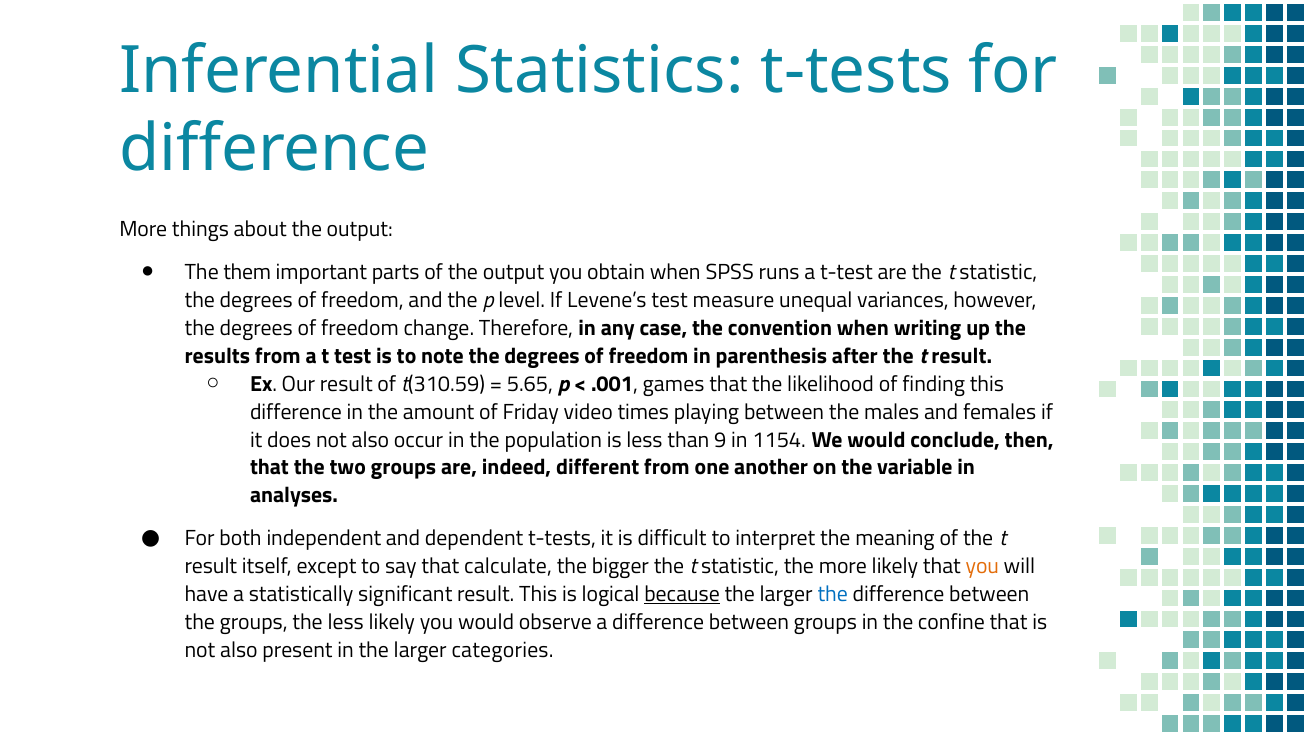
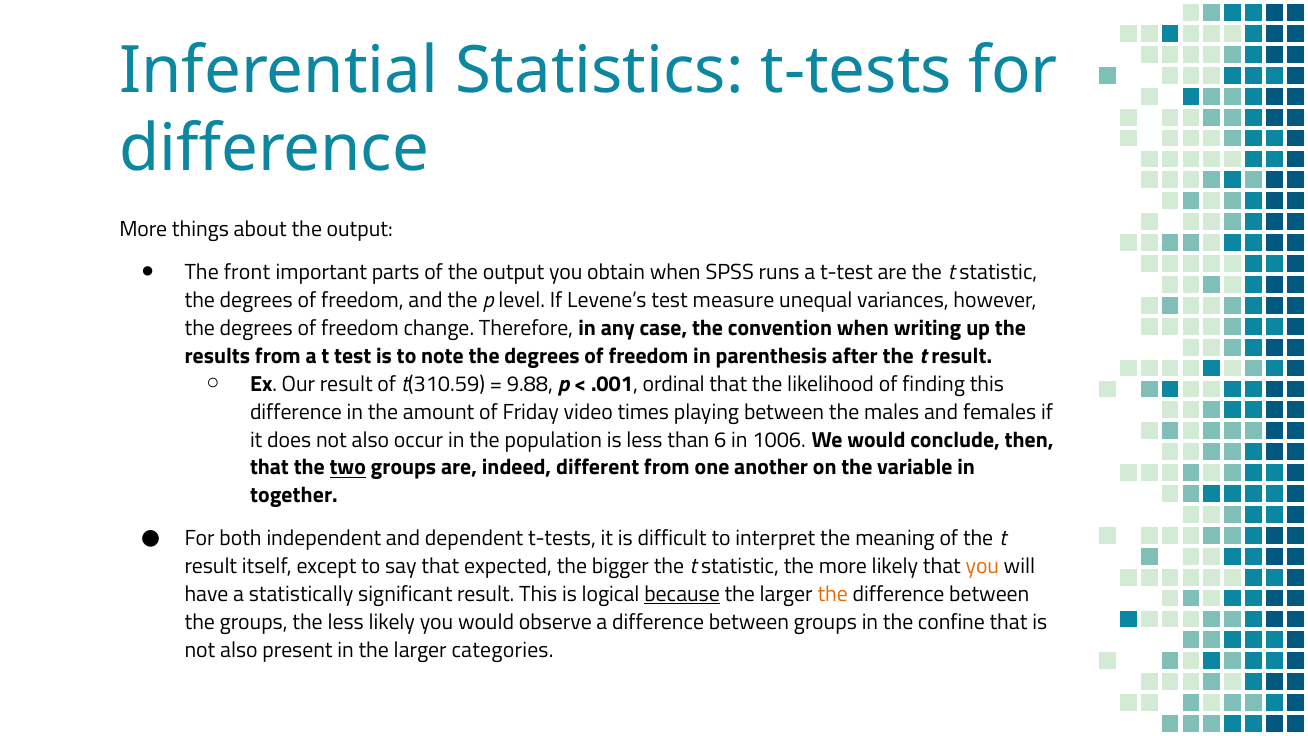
them: them -> front (247, 272)
5.65: 5.65 -> 9.88 (530, 384)
games: games -> ordinal (674, 384)
9: 9 -> 6 (720, 440)
1154: 1154 -> 1006 (779, 440)
two underline: none -> present (348, 468)
analyses: analyses -> together (294, 496)
calculate: calculate -> expected (508, 566)
the colour: blue -> orange (833, 594)
